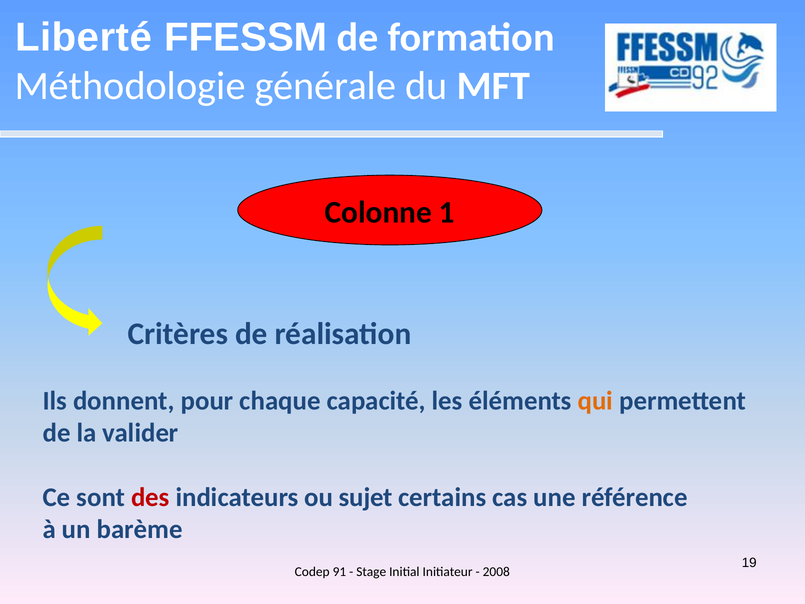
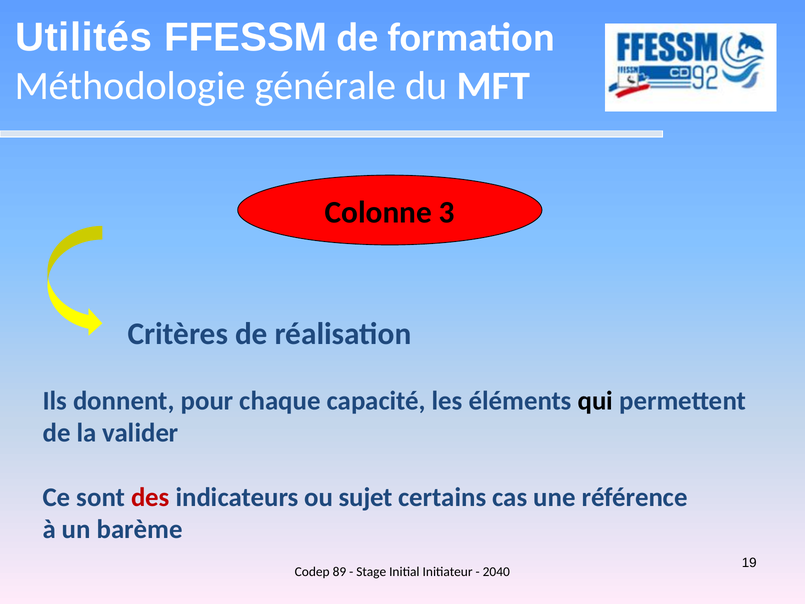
Liberté: Liberté -> Utilités (84, 38)
1: 1 -> 3 (447, 212)
qui colour: orange -> black (595, 400)
91: 91 -> 89 (339, 572)
2008: 2008 -> 2040 (496, 572)
